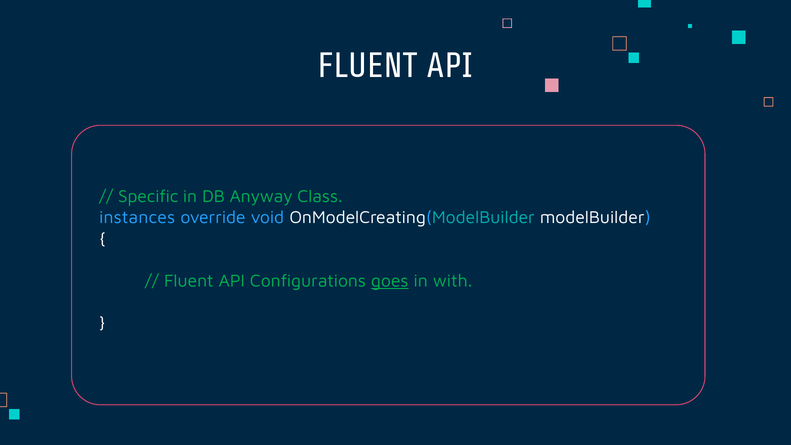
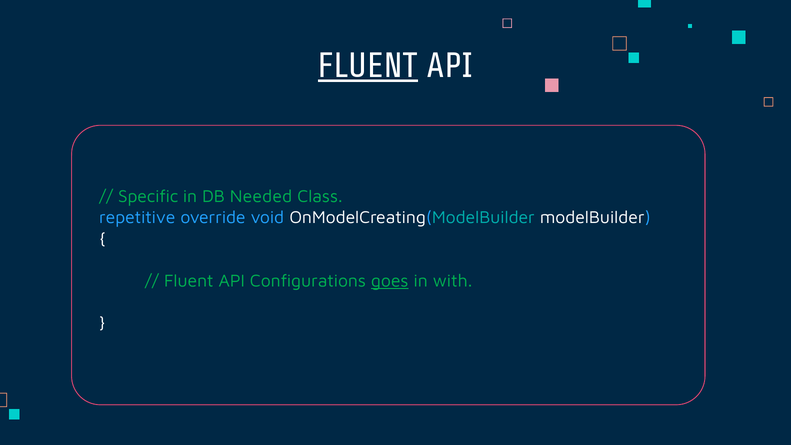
FLUENT underline: none -> present (368, 66)
Anyway: Anyway -> Needed (261, 197)
instances: instances -> repetitive (137, 218)
